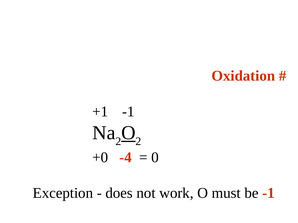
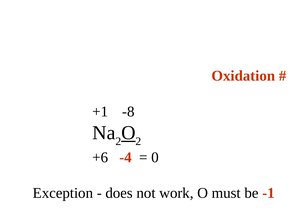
+1 -1: -1 -> -8 (128, 112)
+0: +0 -> +6 (100, 158)
